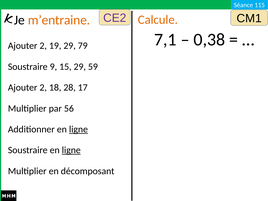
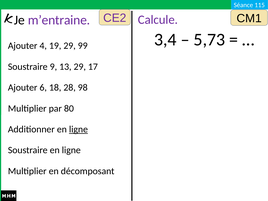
m’entraine colour: orange -> purple (59, 20)
Calcule colour: orange -> purple (158, 20)
7,1: 7,1 -> 3,4 (165, 40)
0,38: 0,38 -> 5,73 (209, 40)
2: 2 -> 4 (43, 46)
79: 79 -> 99 (83, 46)
15: 15 -> 13 (65, 67)
59: 59 -> 17 (93, 67)
2: 2 -> 6 (43, 88)
17: 17 -> 98 (83, 88)
56: 56 -> 80 (69, 108)
ligne underline: present -> none (71, 150)
